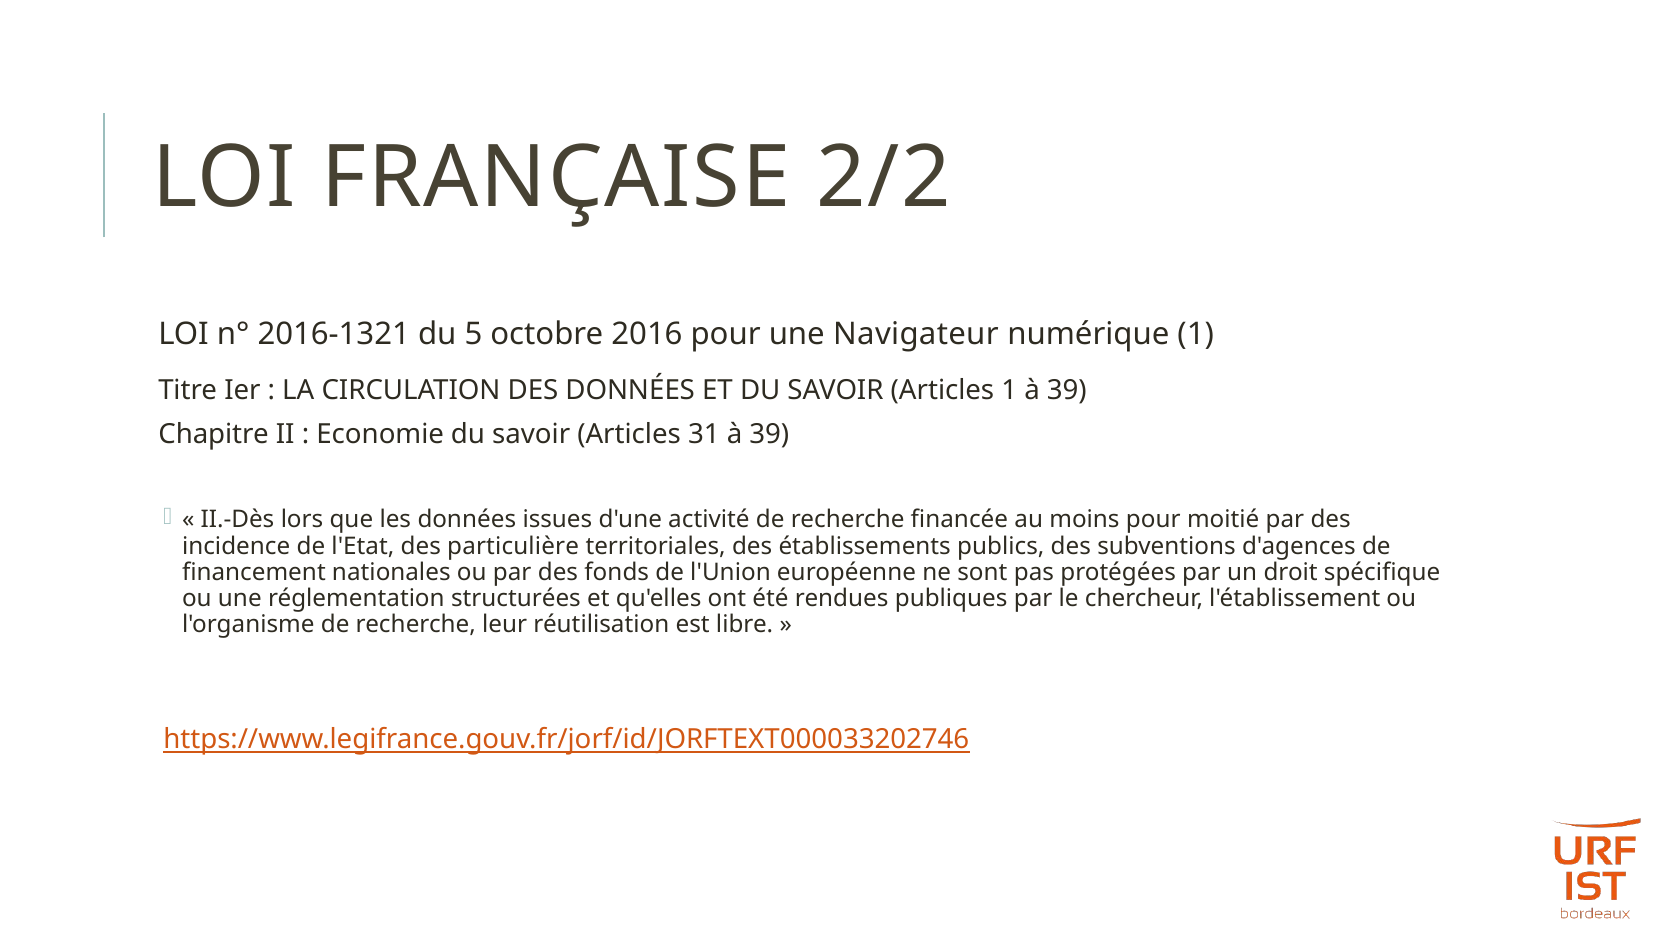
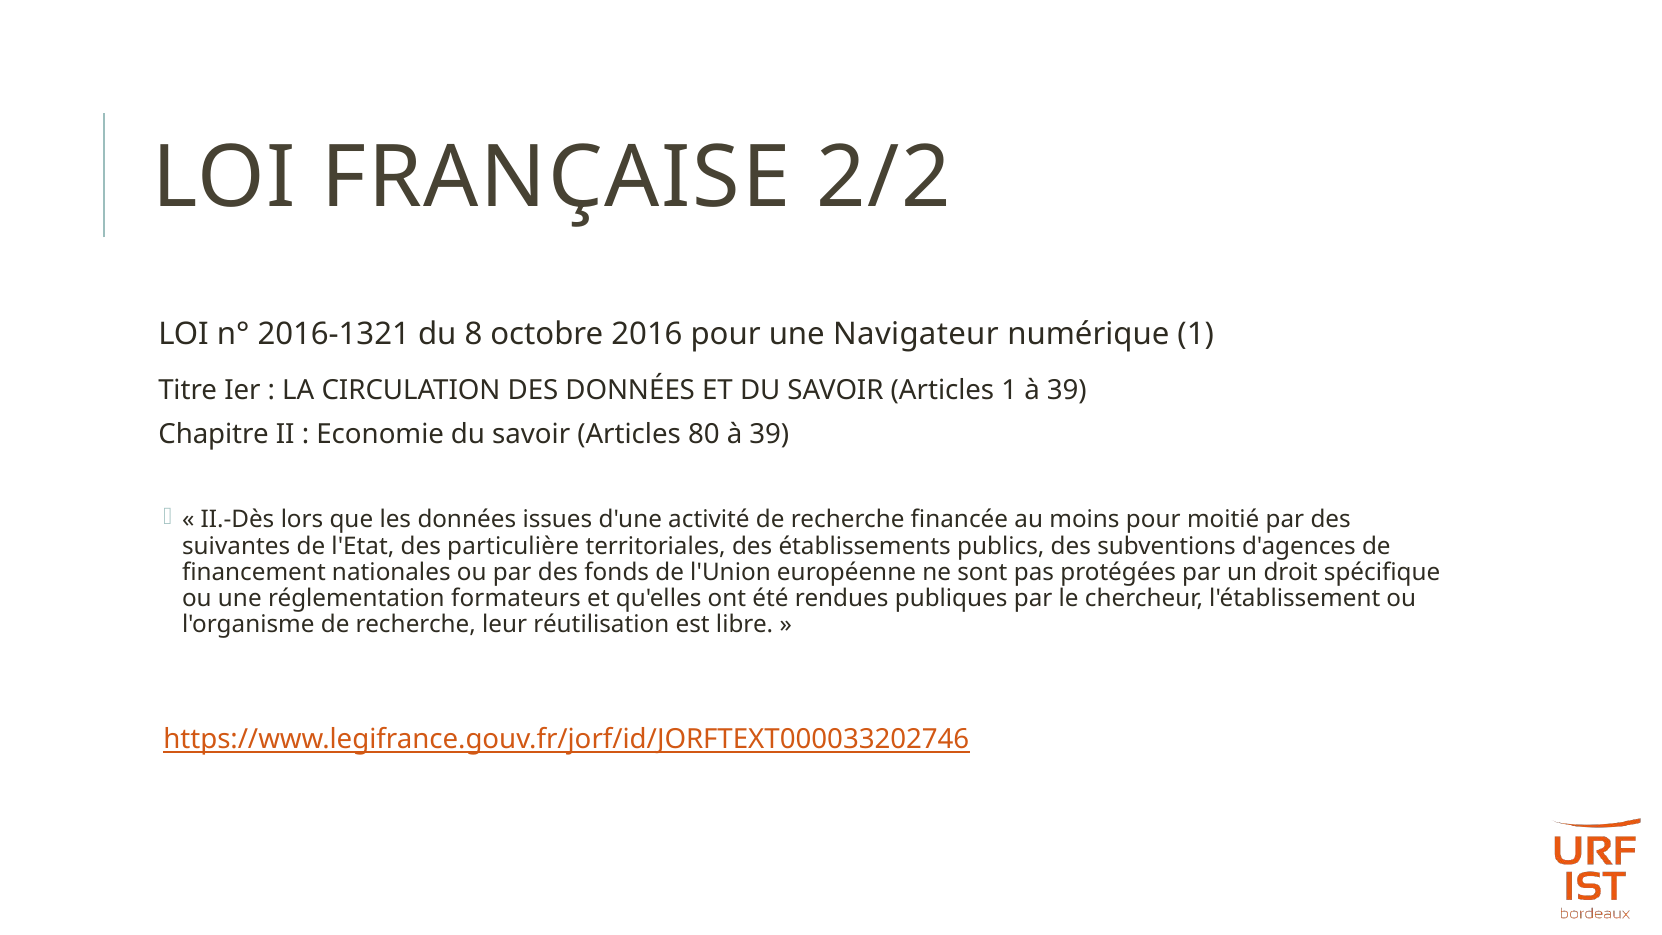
5: 5 -> 8 (473, 335)
31: 31 -> 80 (704, 434)
incidence: incidence -> suivantes (236, 546)
structurées: structurées -> formateurs (516, 599)
